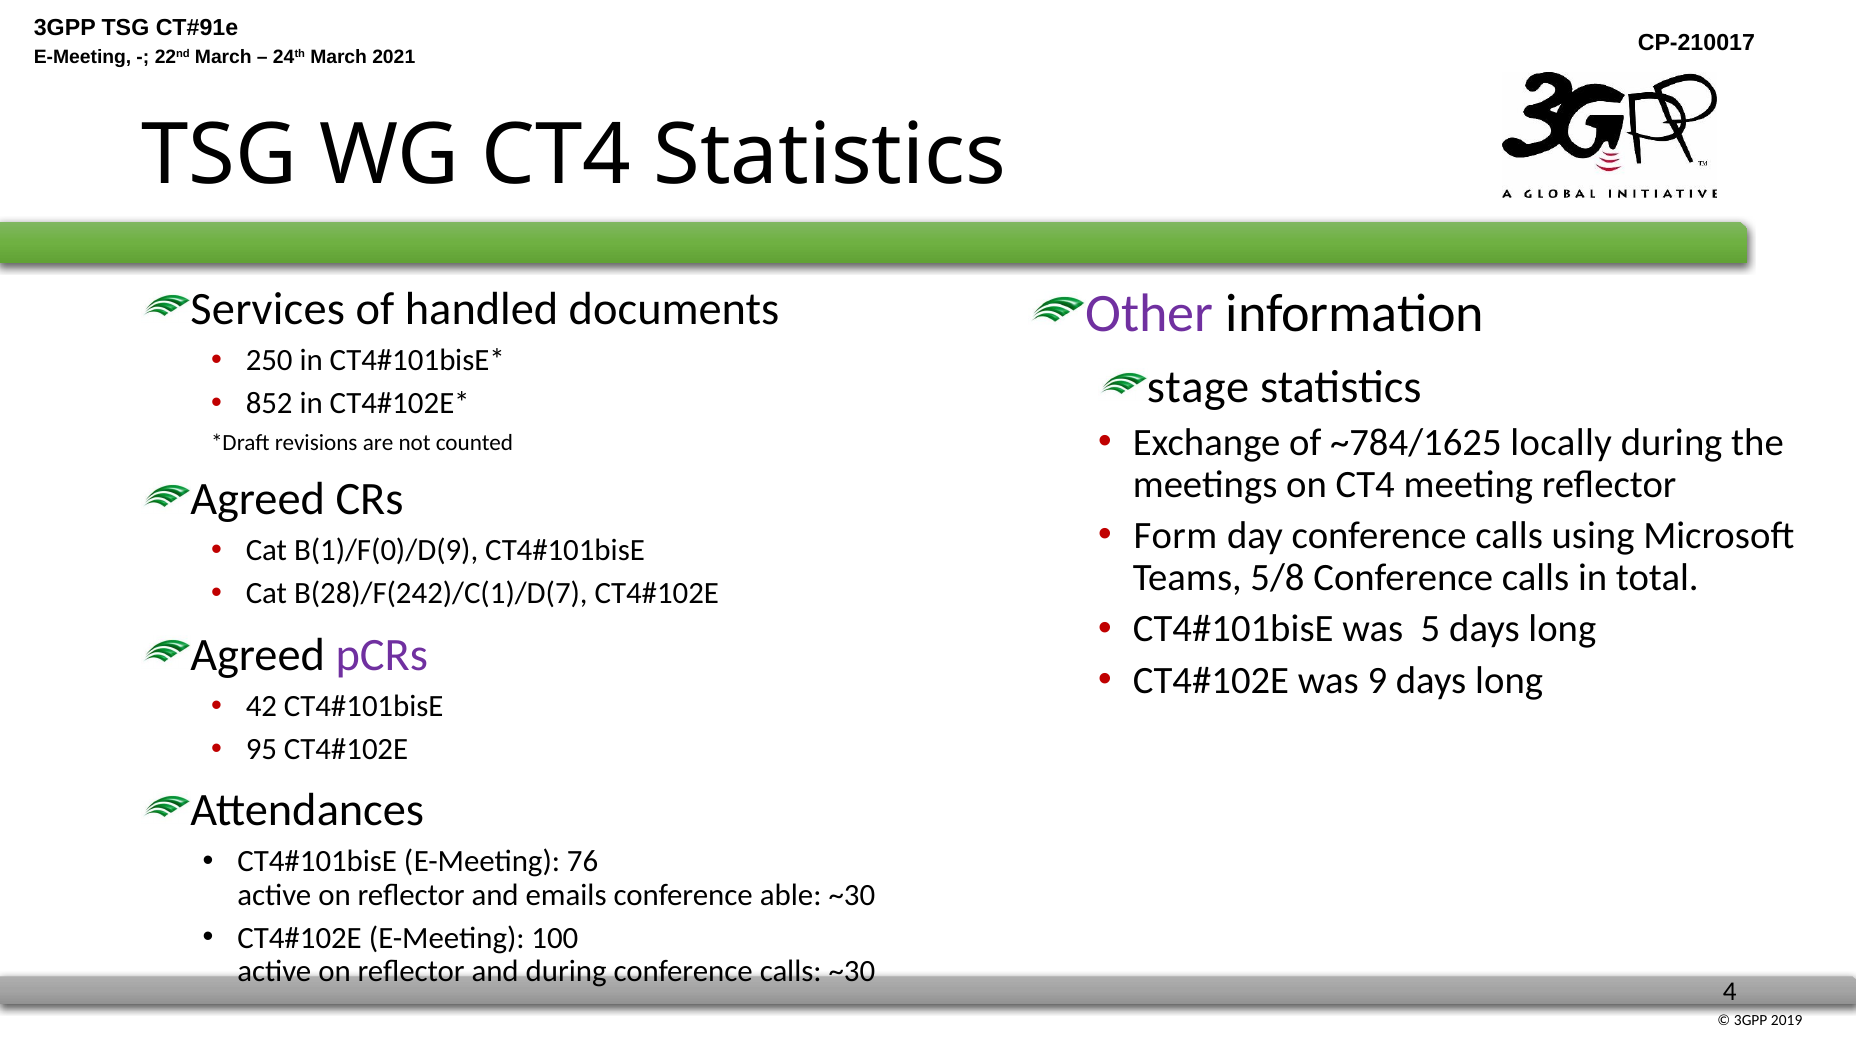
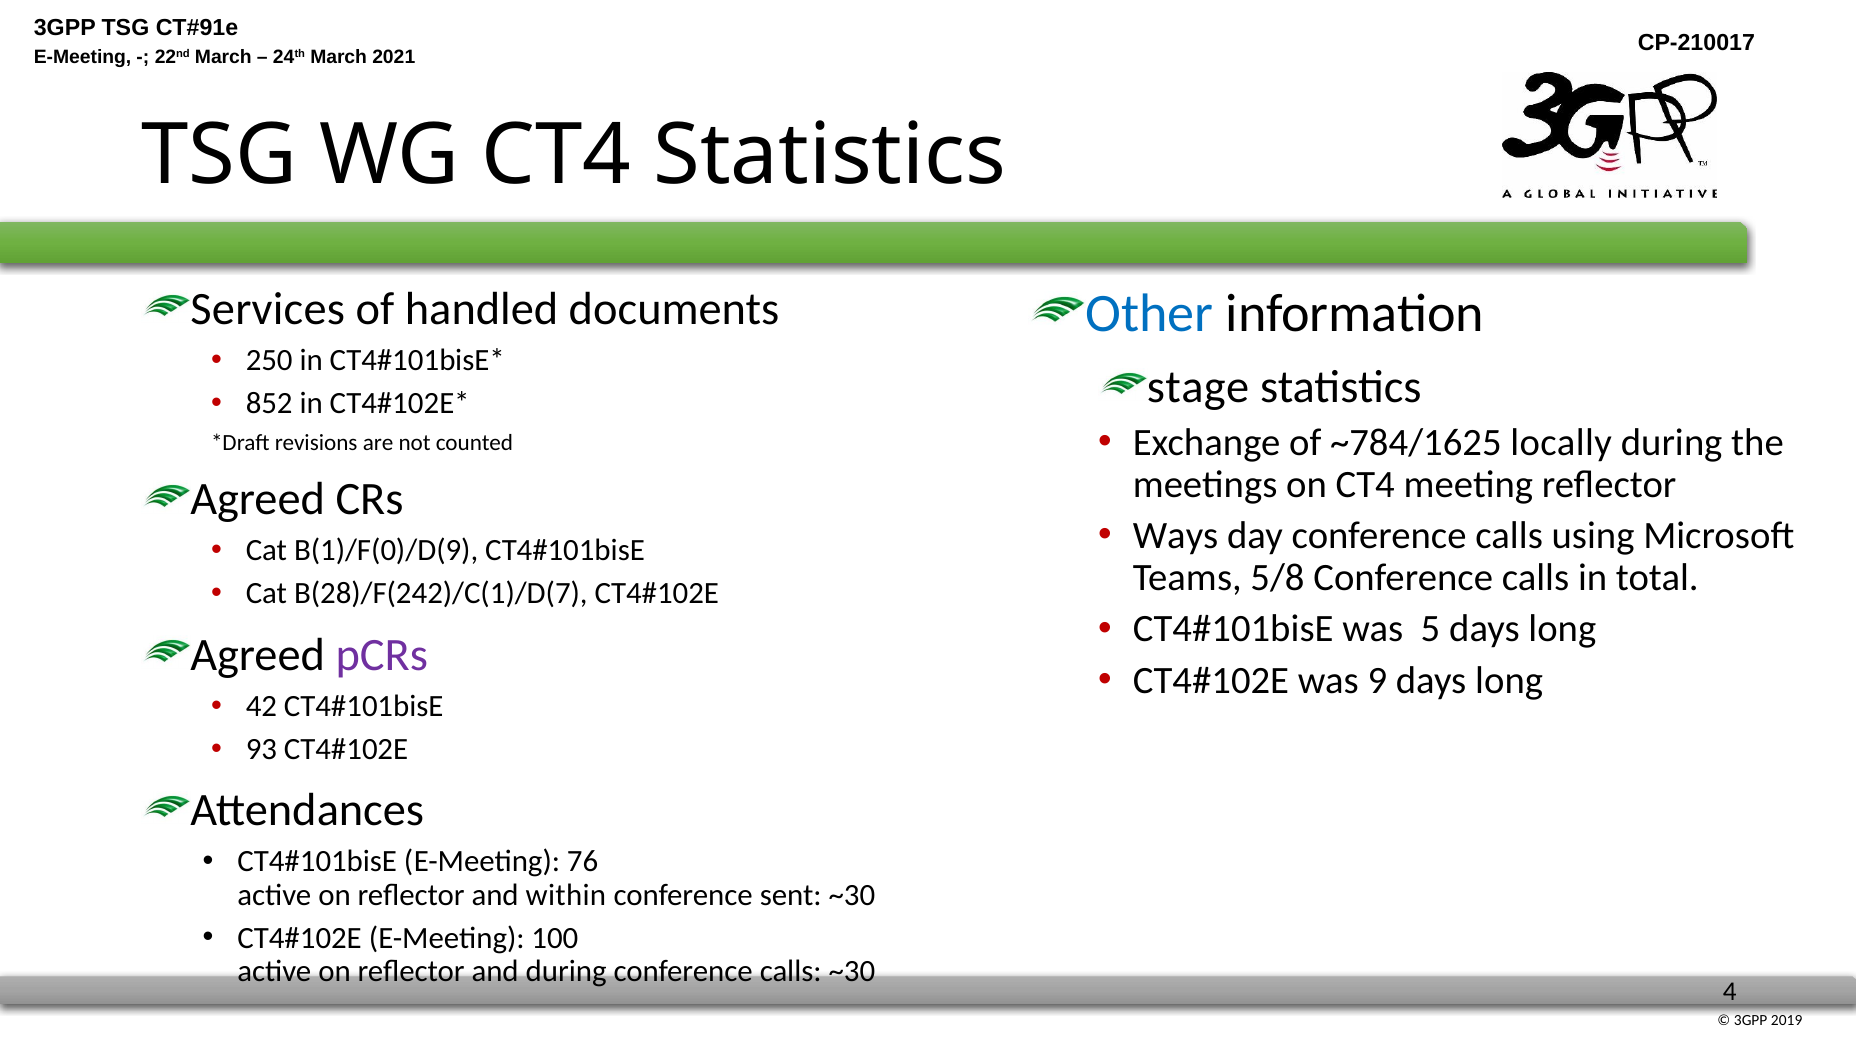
Other colour: purple -> blue (1149, 313)
Form: Form -> Ways (1176, 536)
95: 95 -> 93 (262, 749)
emails: emails -> within (566, 895)
able: able -> sent (791, 895)
